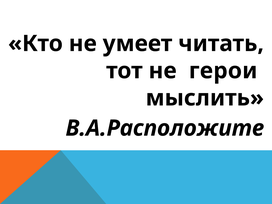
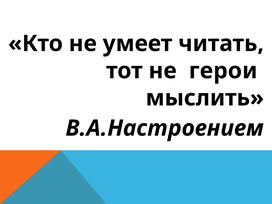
В.А.Расположите: В.А.Расположите -> В.А.Настроением (165, 128)
